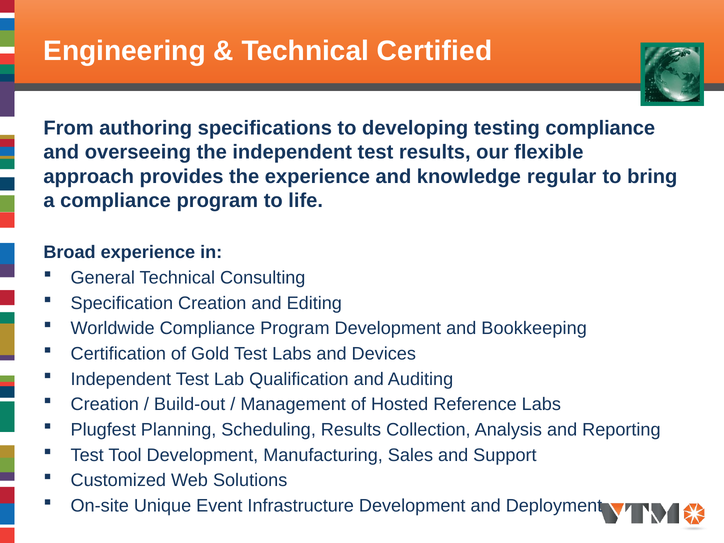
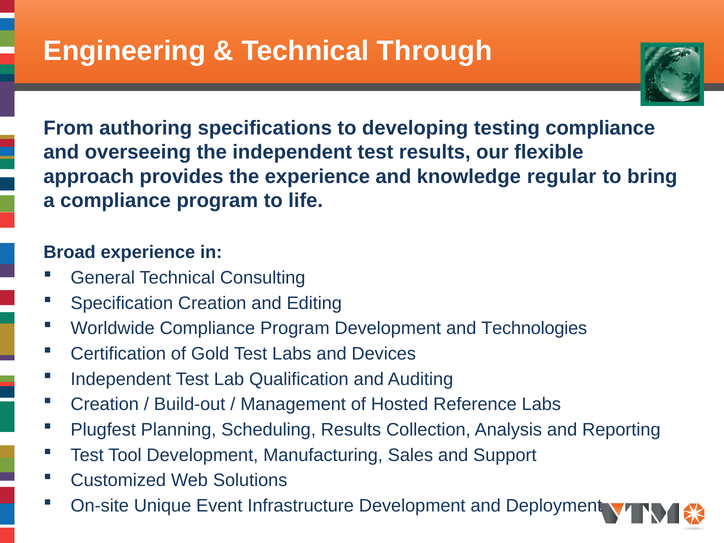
Certified: Certified -> Through (435, 51)
Bookkeeping: Bookkeeping -> Technologies (534, 328)
